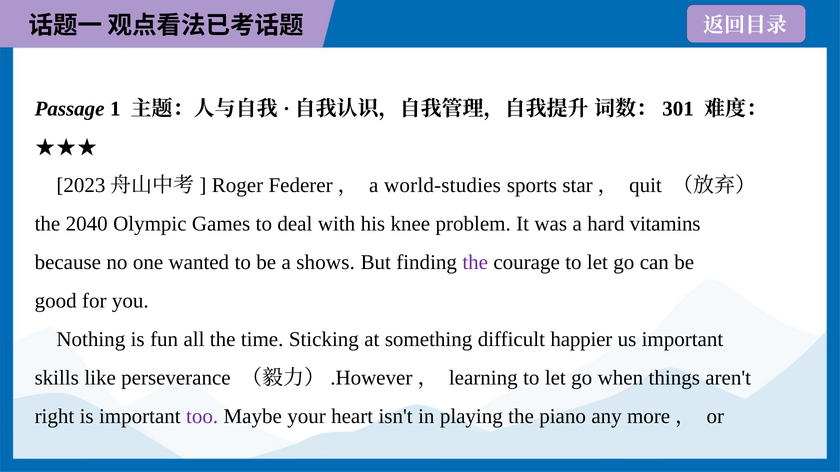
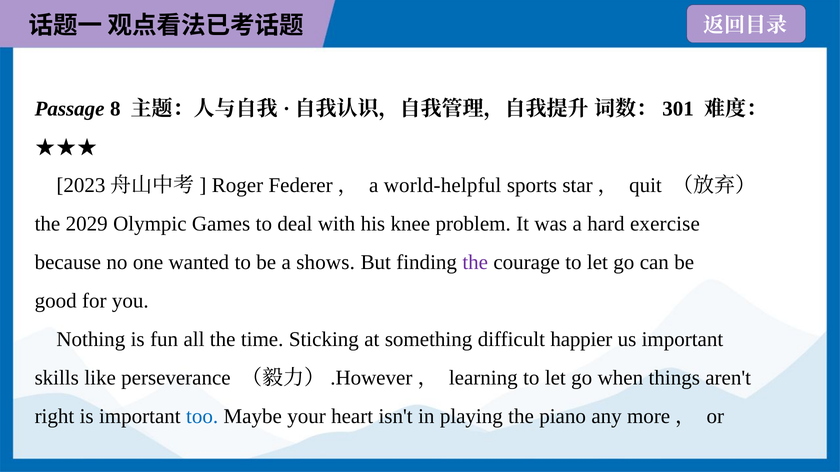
1: 1 -> 8 (115, 109)
world-studies: world-studies -> world-helpful (443, 186)
2040: 2040 -> 2029 (87, 224)
vitamins: vitamins -> exercise (665, 224)
too colour: purple -> blue (202, 417)
